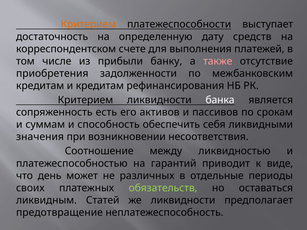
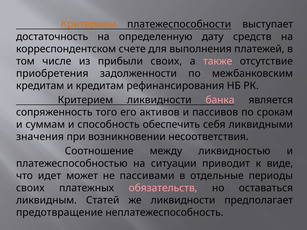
прибыли банку: банку -> своих (166, 61)
банка colour: white -> pink (220, 100)
есть: есть -> того (106, 112)
гарантий: гарантий -> ситуации (174, 164)
день: день -> идет (50, 176)
различных: различных -> пассивами (147, 176)
обязательств colour: light green -> pink (163, 188)
